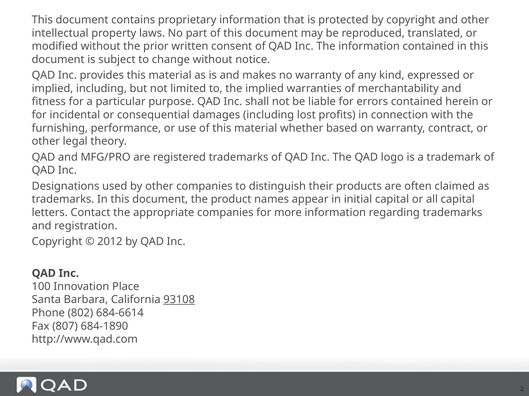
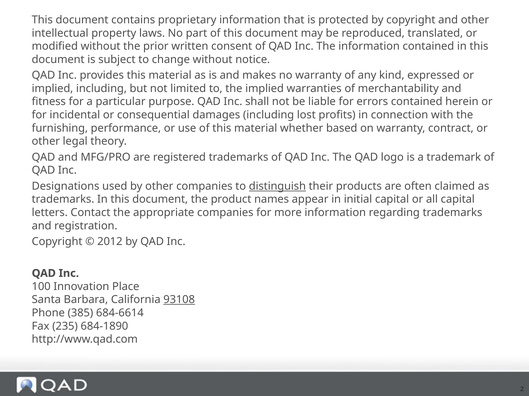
distinguish underline: none -> present (277, 187)
802: 802 -> 385 (80, 313)
807: 807 -> 235 (65, 327)
